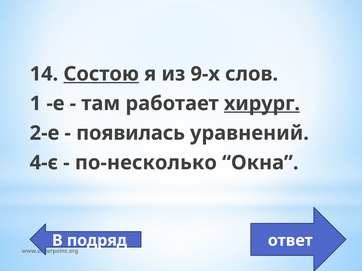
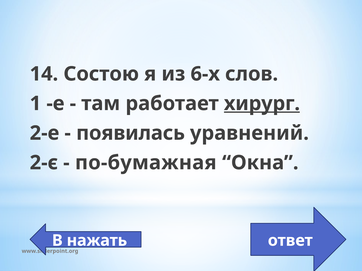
Состою underline: present -> none (101, 74)
9-х: 9-х -> 6-х (205, 74)
4-є: 4-є -> 2-є (44, 163)
по-несколько: по-несколько -> по-бумажная (146, 163)
подряд: подряд -> нажать (97, 241)
